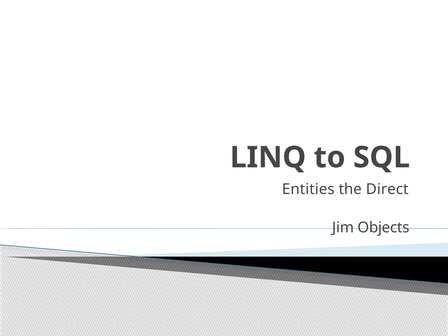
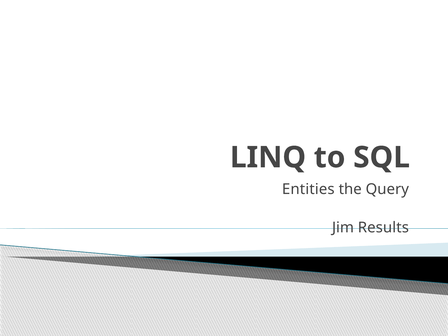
Direct: Direct -> Query (387, 189)
Objects: Objects -> Results (383, 228)
